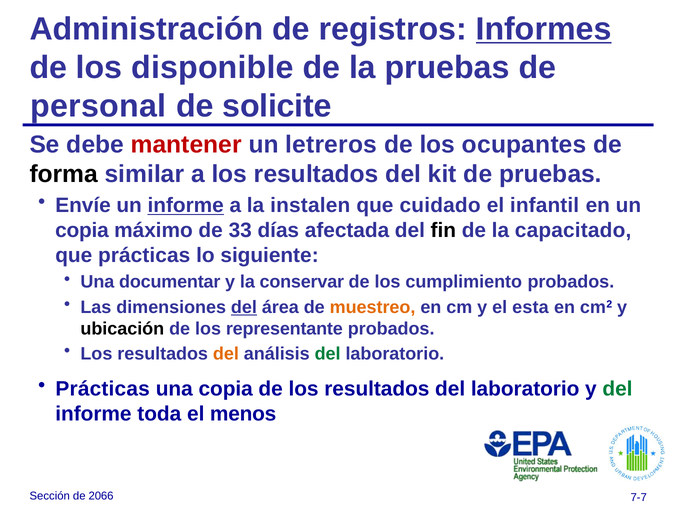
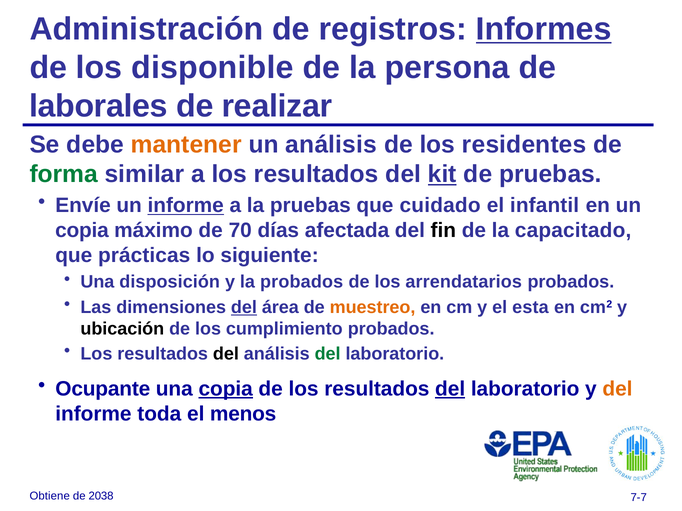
la pruebas: pruebas -> persona (447, 68)
personal: personal -> laborales (99, 106)
solicite: solicite -> realizar (277, 106)
mantener colour: red -> orange (186, 145)
un letreros: letreros -> análisis (331, 145)
ocupantes: ocupantes -> residentes (524, 145)
forma colour: black -> green (64, 174)
kit underline: none -> present (442, 174)
la instalen: instalen -> pruebas (310, 206)
33: 33 -> 70 (240, 231)
documentar: documentar -> disposición (170, 282)
la conservar: conservar -> probados (302, 282)
cumplimiento: cumplimiento -> arrendatarios (464, 282)
representante: representante -> cumplimiento (284, 329)
del colour: orange -> black (226, 354)
Prácticas: Prácticas -> Ocupante (103, 389)
copia underline: none -> present (226, 389)
del underline: none -> present (450, 389)
del colour: green -> orange (617, 389)
Sección: Sección -> Obtiene (50, 497)
2066: 2066 -> 2038 (101, 497)
